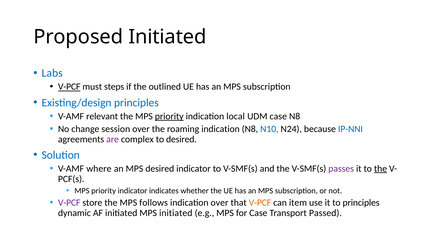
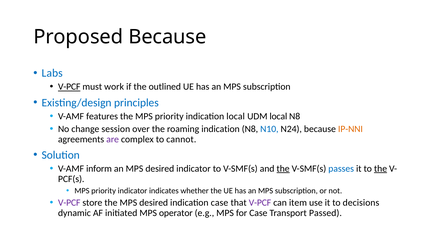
Proposed Initiated: Initiated -> Because (167, 37)
steps: steps -> work (114, 87)
relevant: relevant -> features (102, 116)
priority underline: present -> none (169, 116)
UDM case: case -> local (278, 116)
IP-NNI colour: blue -> orange (350, 129)
to desired: desired -> cannot (181, 139)
where: where -> inform (99, 169)
the underline: none -> present (283, 169)
passes colour: purple -> blue (341, 169)
the MPS follows: follows -> desired (154, 203)
indication over: over -> case (220, 203)
V-PCF colour: orange -> purple (260, 203)
to principles: principles -> decisions (361, 203)
MPS initiated: initiated -> operator (176, 213)
